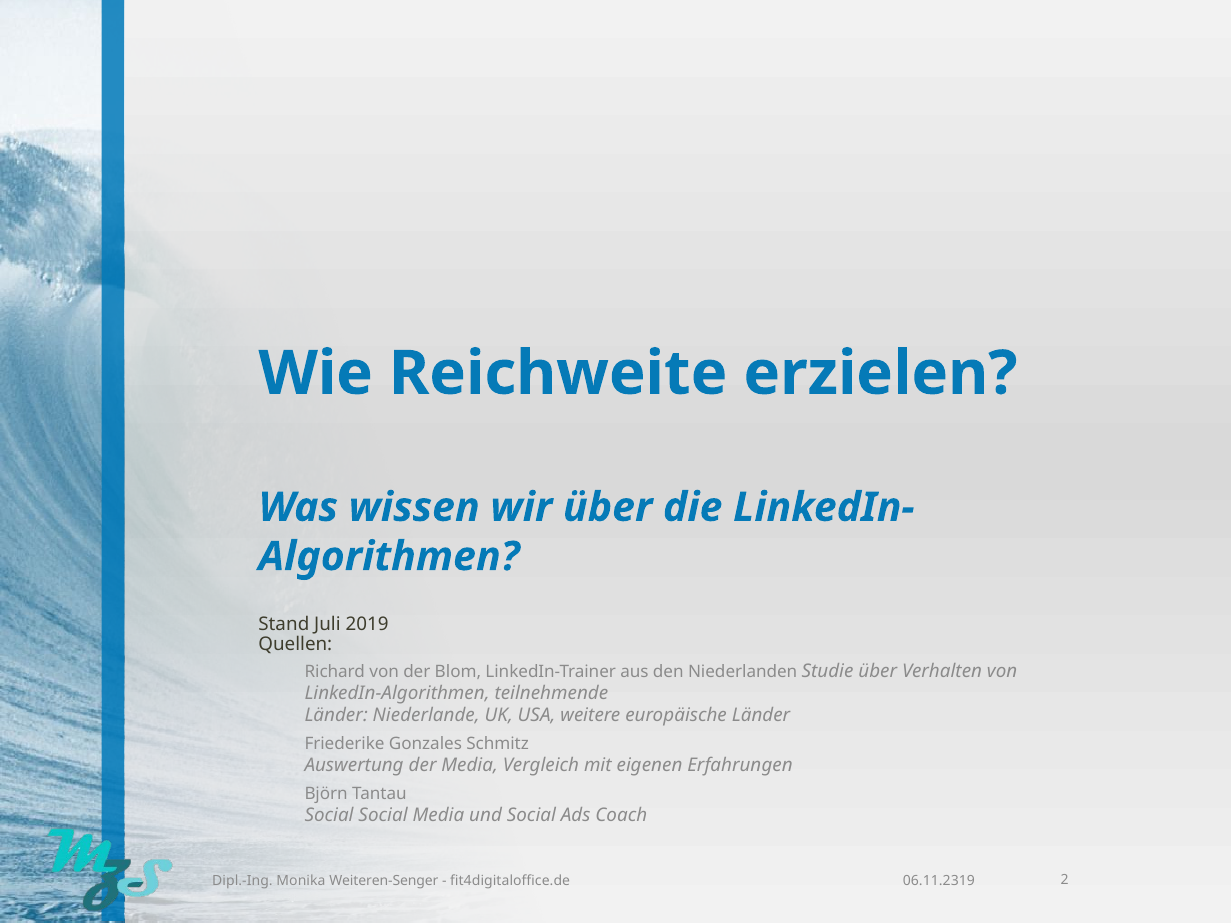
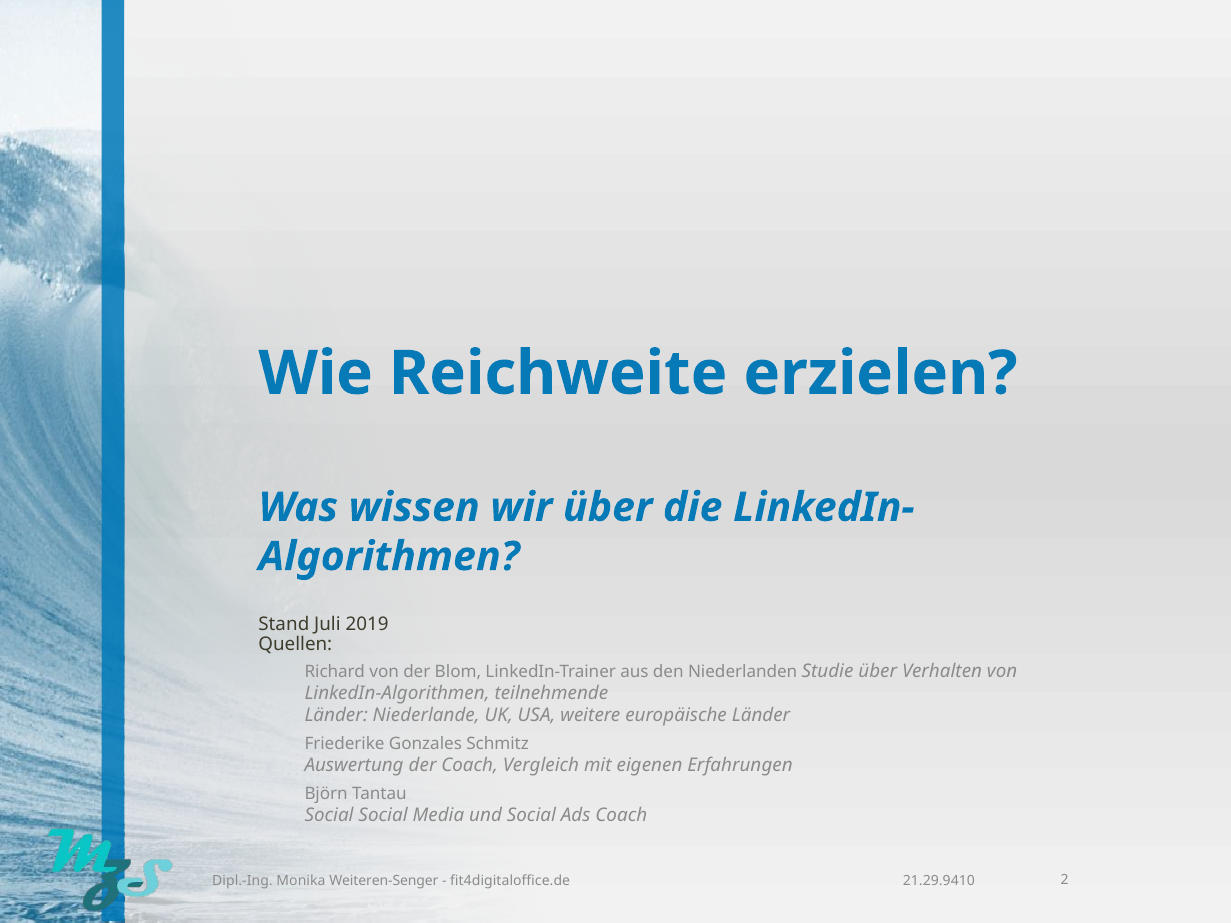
der Media: Media -> Coach (470, 766)
06.11.2319: 06.11.2319 -> 21.29.9410 (939, 881)
